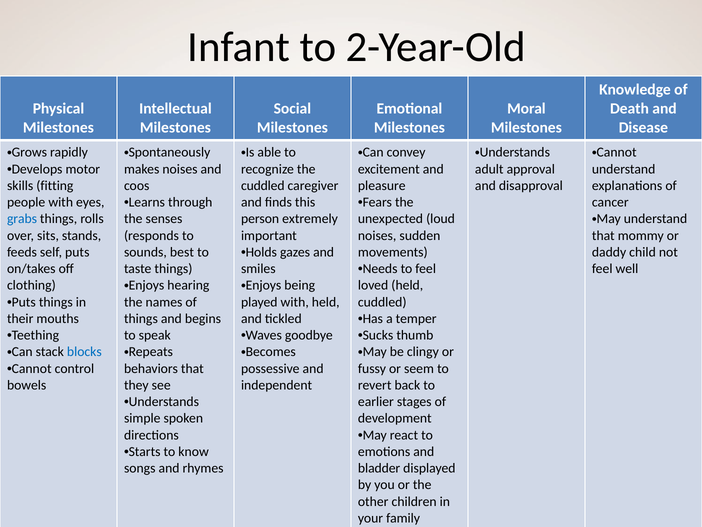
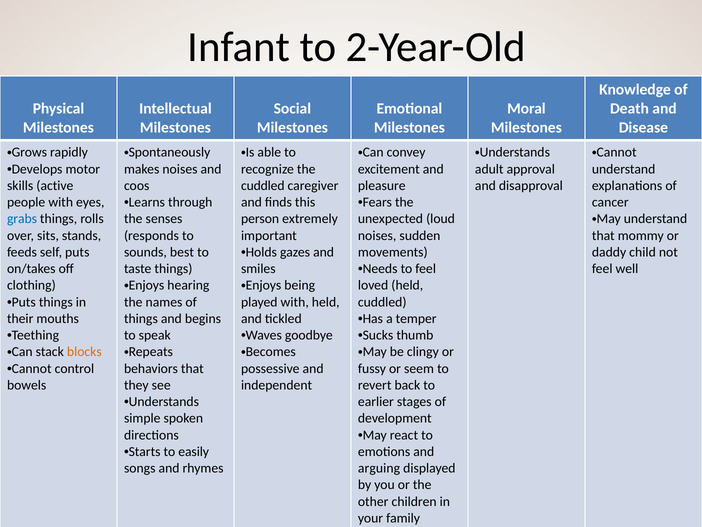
fitting: fitting -> active (55, 186)
blocks colour: blue -> orange (84, 352)
know: know -> easily (194, 451)
bladder: bladder -> arguing (379, 468)
